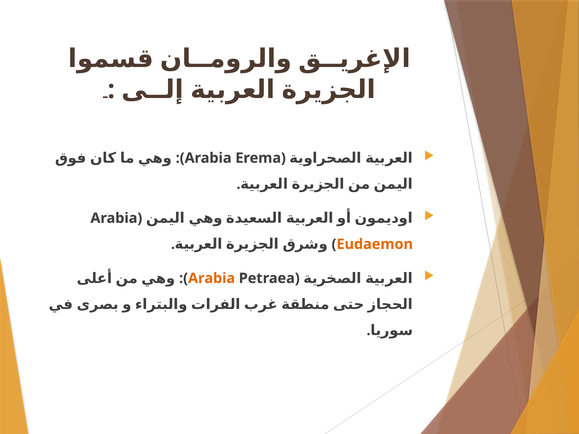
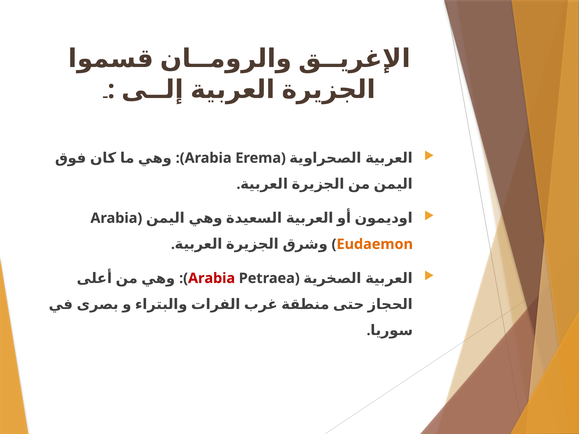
Arabia colour: orange -> red (212, 278)
